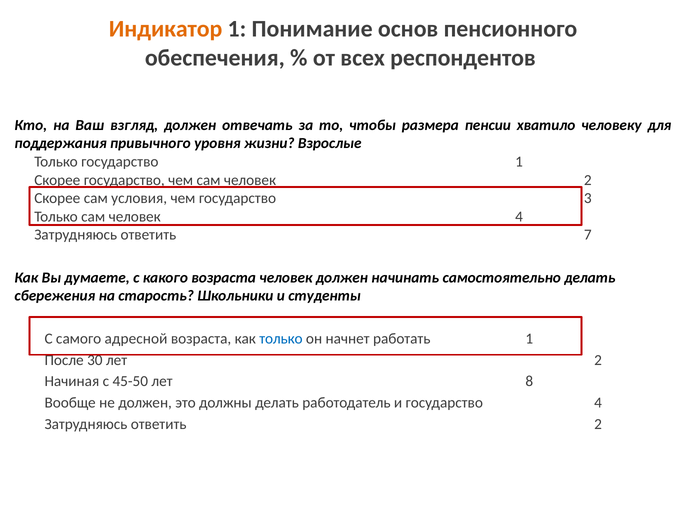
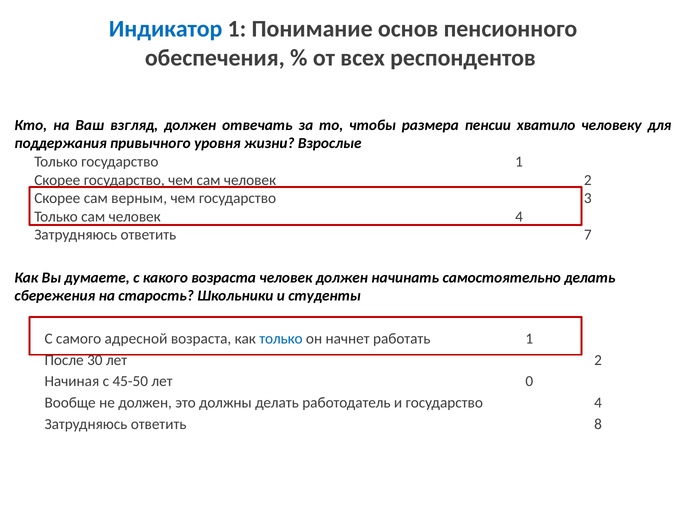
Индикатор colour: orange -> blue (166, 29)
условия: условия -> верным (139, 198)
8: 8 -> 0 (529, 382)
ответить 2: 2 -> 8 (598, 424)
